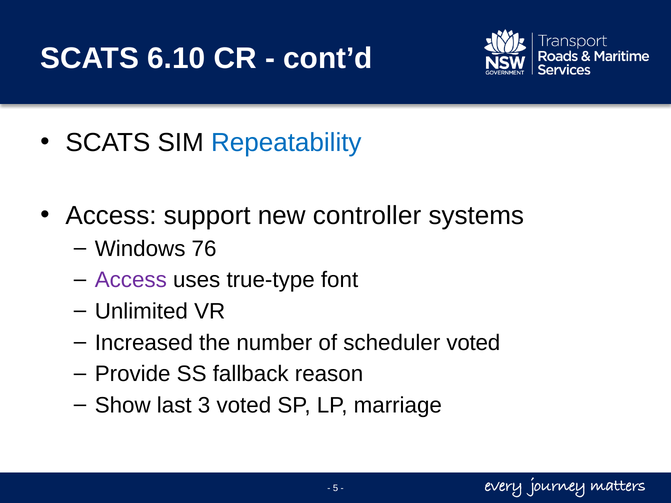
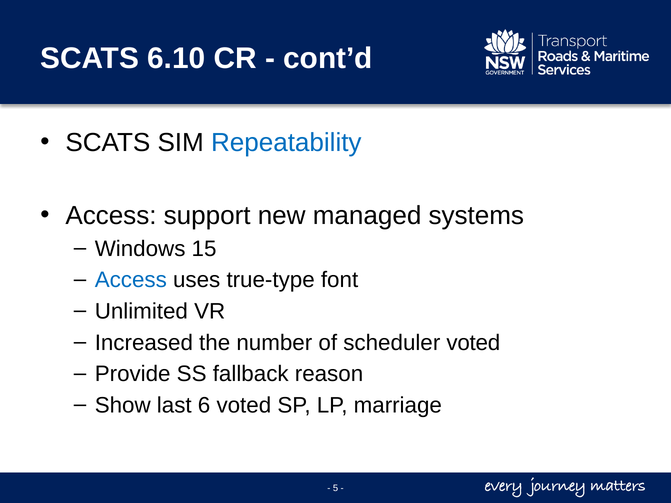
controller: controller -> managed (367, 216)
76: 76 -> 15 (204, 249)
Access colour: purple -> blue (131, 280)
3: 3 -> 6 (204, 405)
